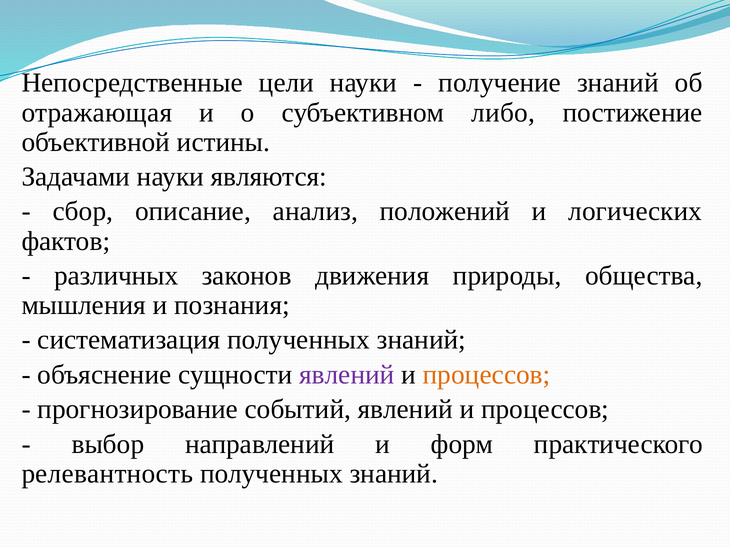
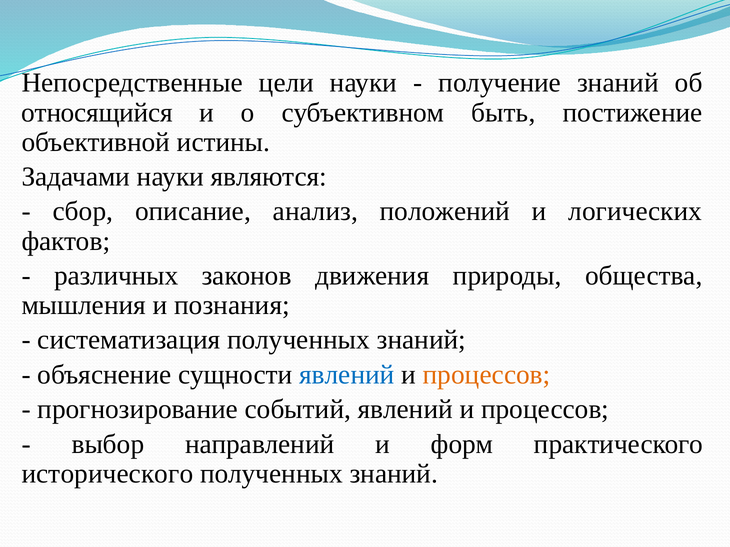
отражающая: отражающая -> относящийся (97, 113)
либо: либо -> быть (503, 113)
явлений colour: purple -> blue (347, 375)
релевантность: релевантность -> исторического (107, 474)
